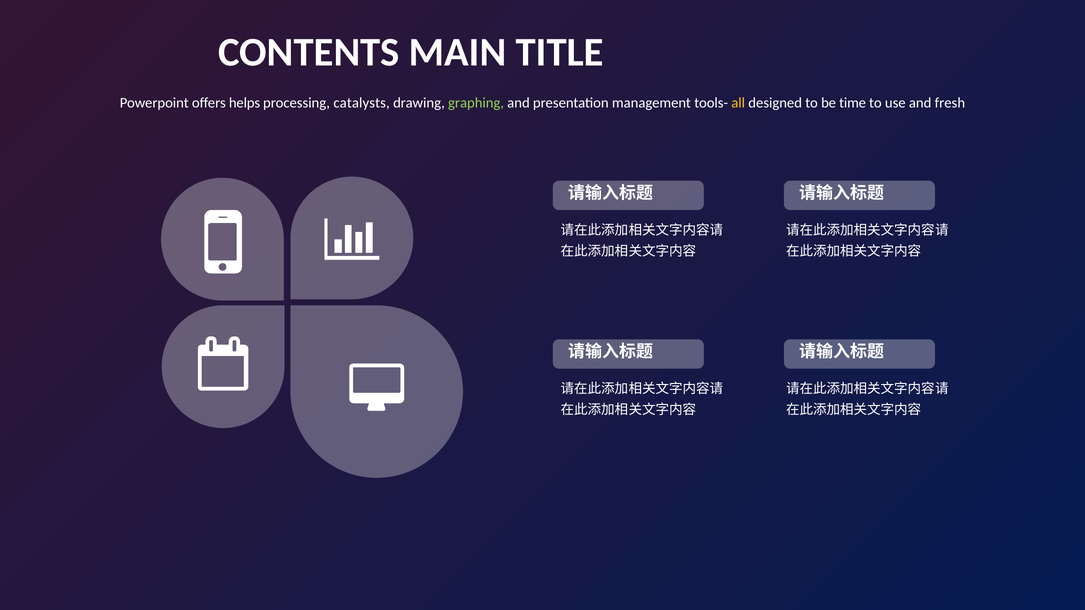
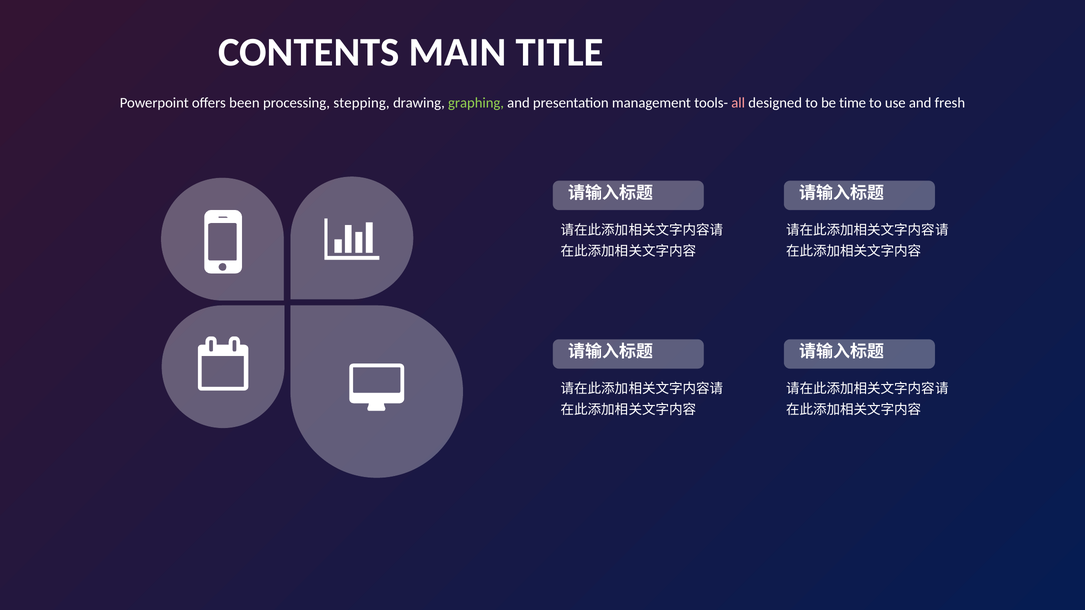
helps: helps -> been (244, 103)
catalysts: catalysts -> stepping (362, 103)
all colour: yellow -> pink (738, 103)
